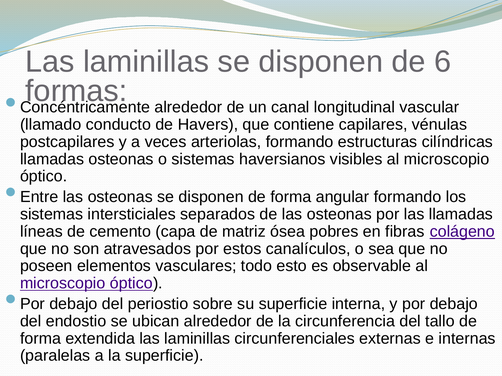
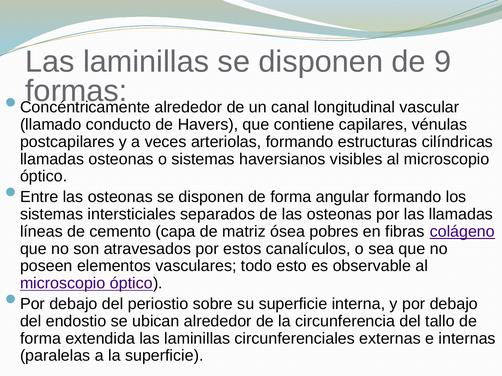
6: 6 -> 9 (443, 62)
